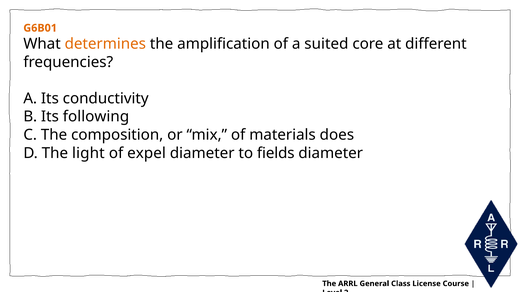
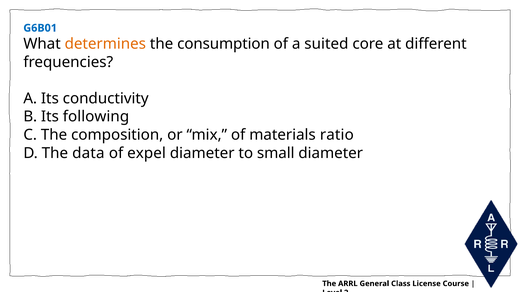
G6B01 colour: orange -> blue (40, 28)
amplification: amplification -> consumption (224, 44)
does: does -> ratio (337, 135)
light: light -> data (88, 153)
fields: fields -> small (276, 153)
